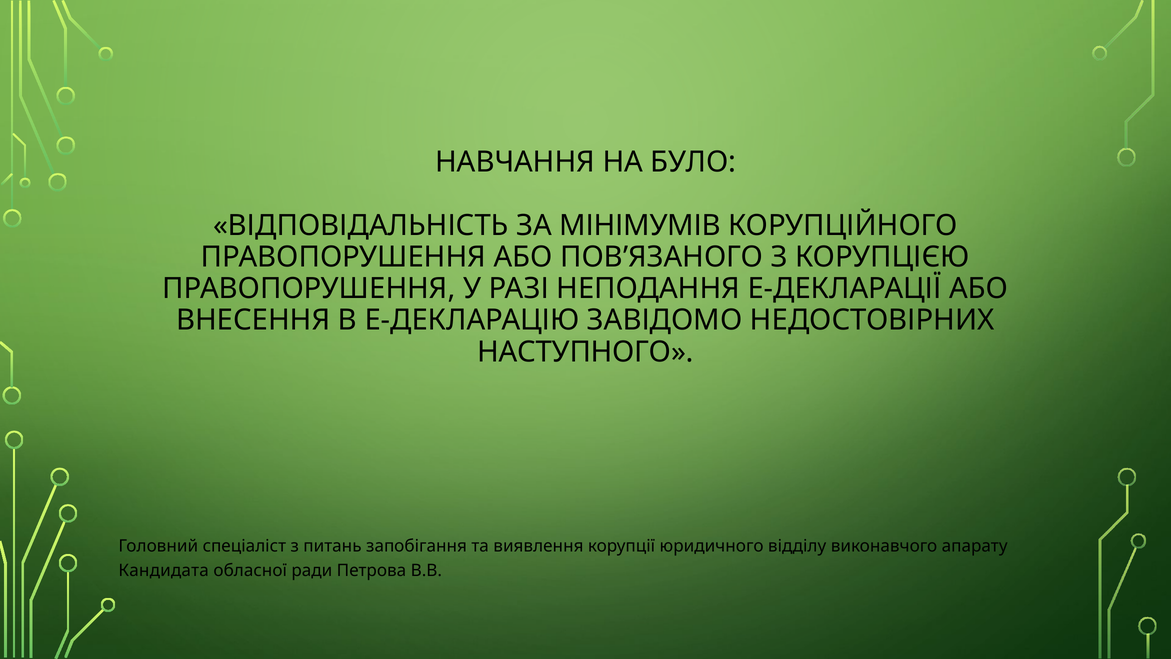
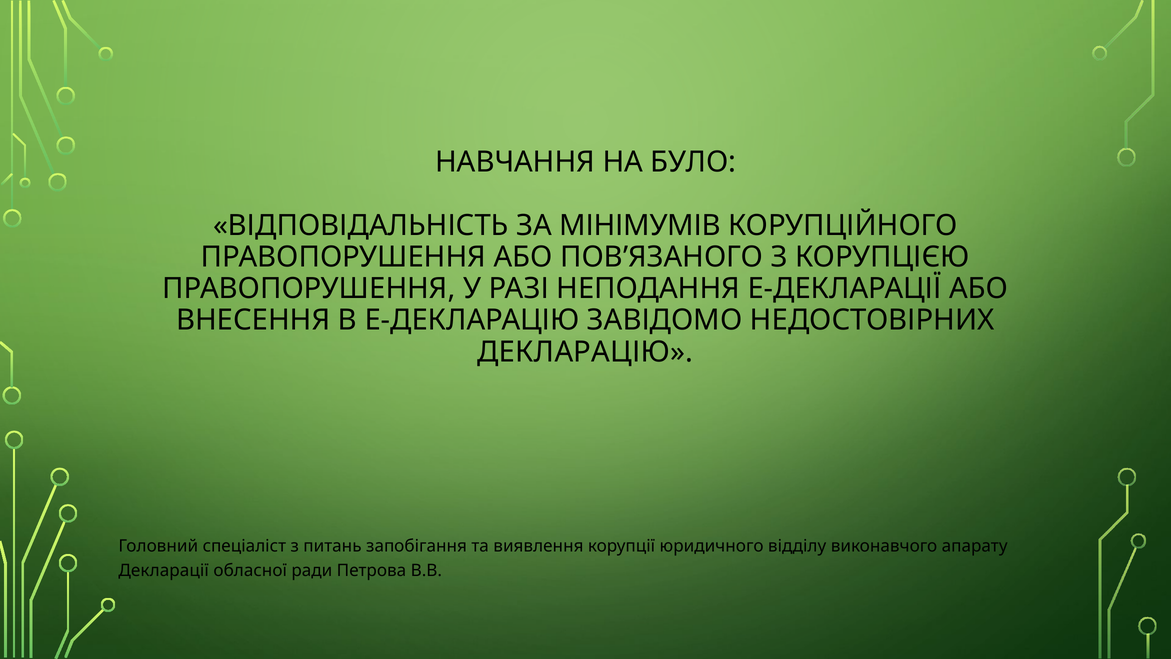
НАСТУПНОГО: НАСТУПНОГО -> ДЕКЛАРАЦІЮ (585, 352)
Кандидата: Кандидата -> Декларації (164, 570)
